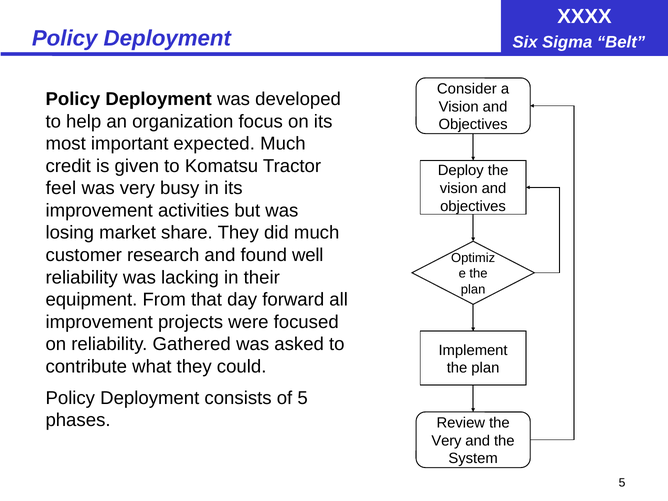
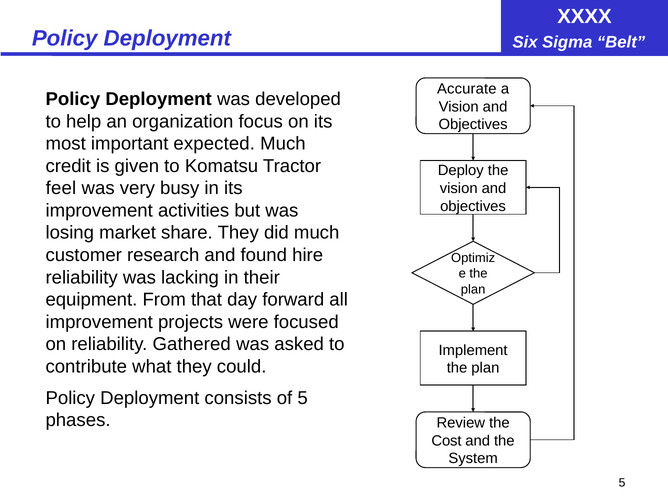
Consider: Consider -> Accurate (467, 89)
well: well -> hire (308, 255)
Very: Very -> Cost (446, 441)
